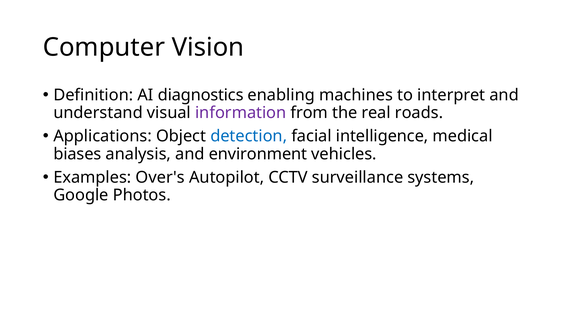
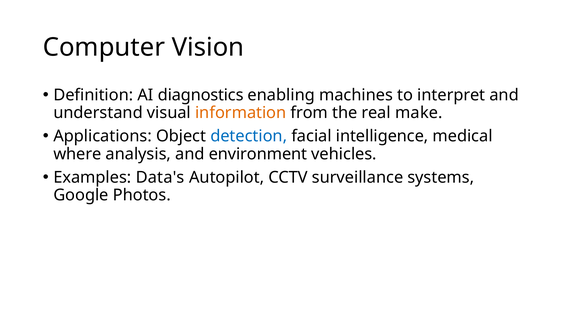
information colour: purple -> orange (241, 113)
roads: roads -> make (419, 113)
biases: biases -> where (77, 154)
Over's: Over's -> Data's (160, 178)
